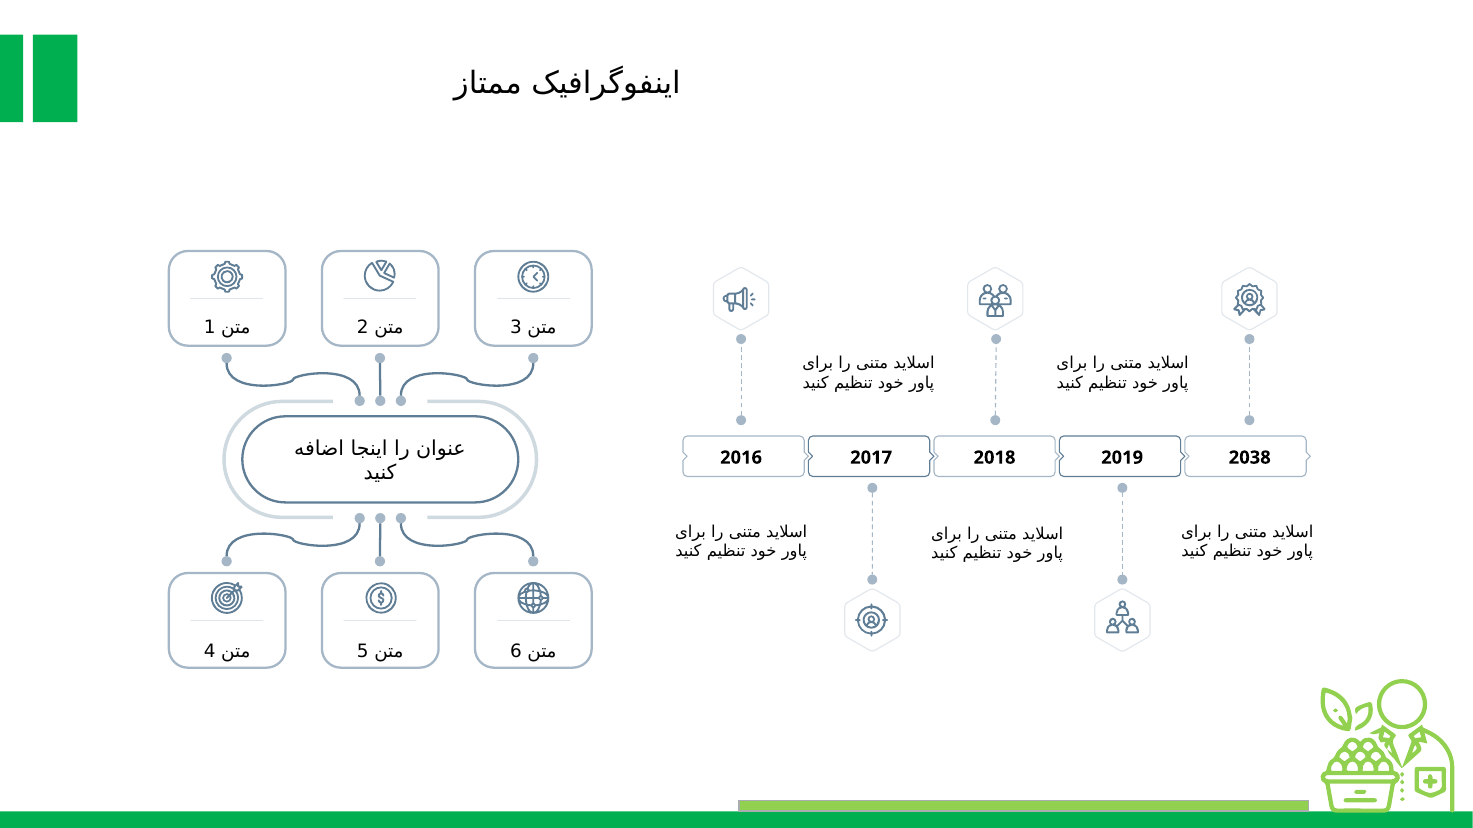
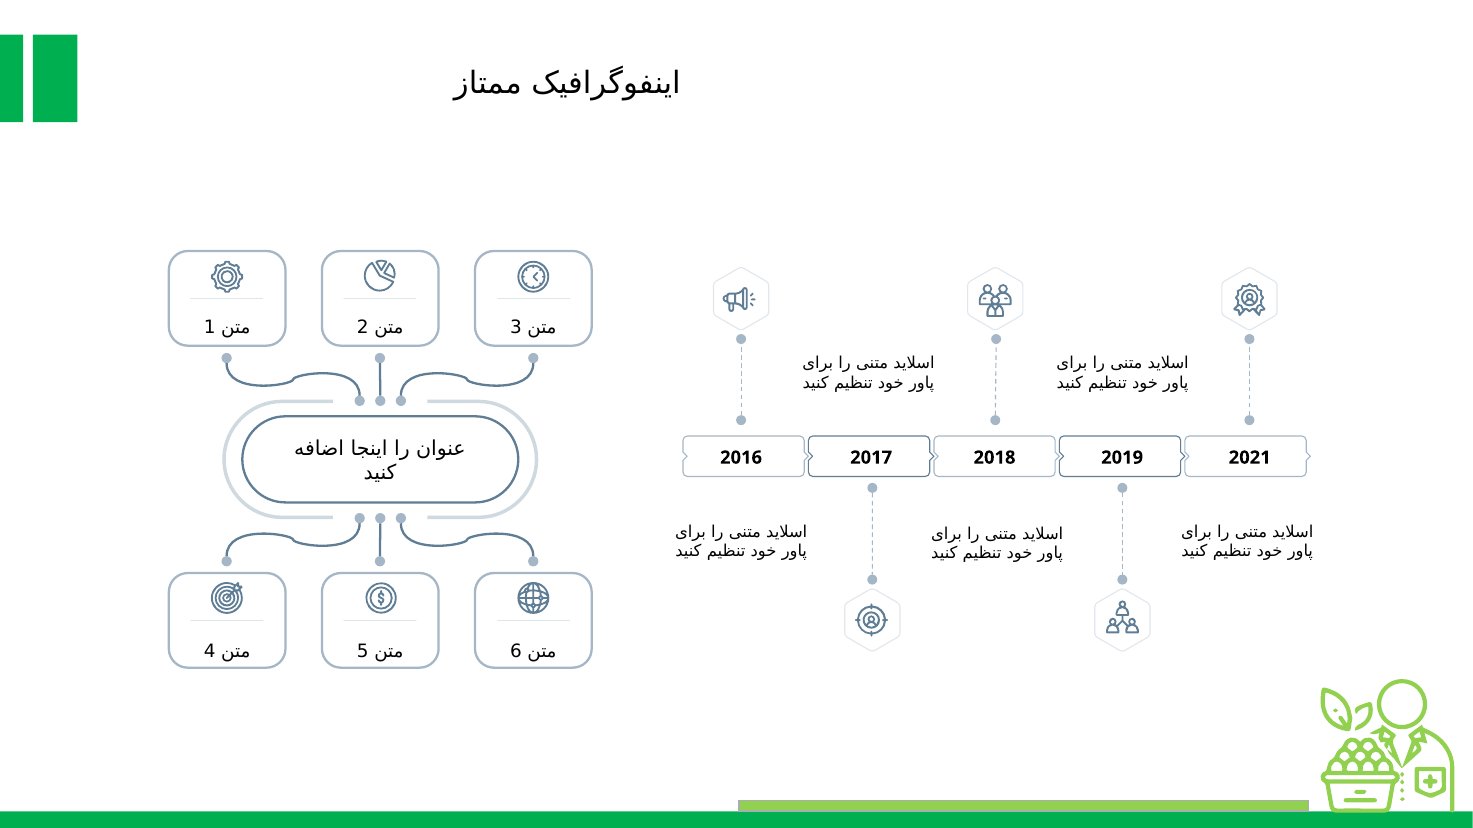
2038: 2038 -> 2021 (1250, 458)
